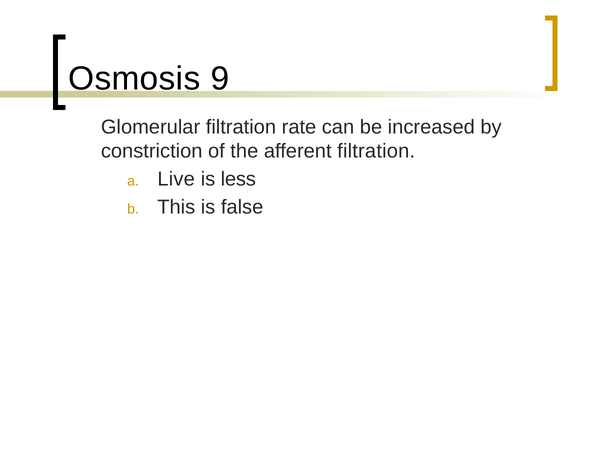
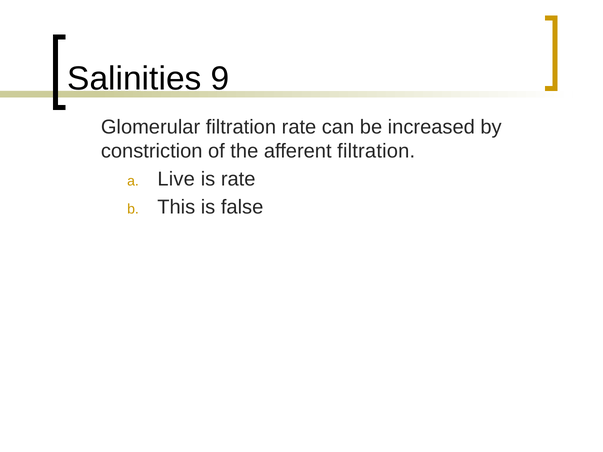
Osmosis: Osmosis -> Salinities (134, 79)
is less: less -> rate (238, 179)
